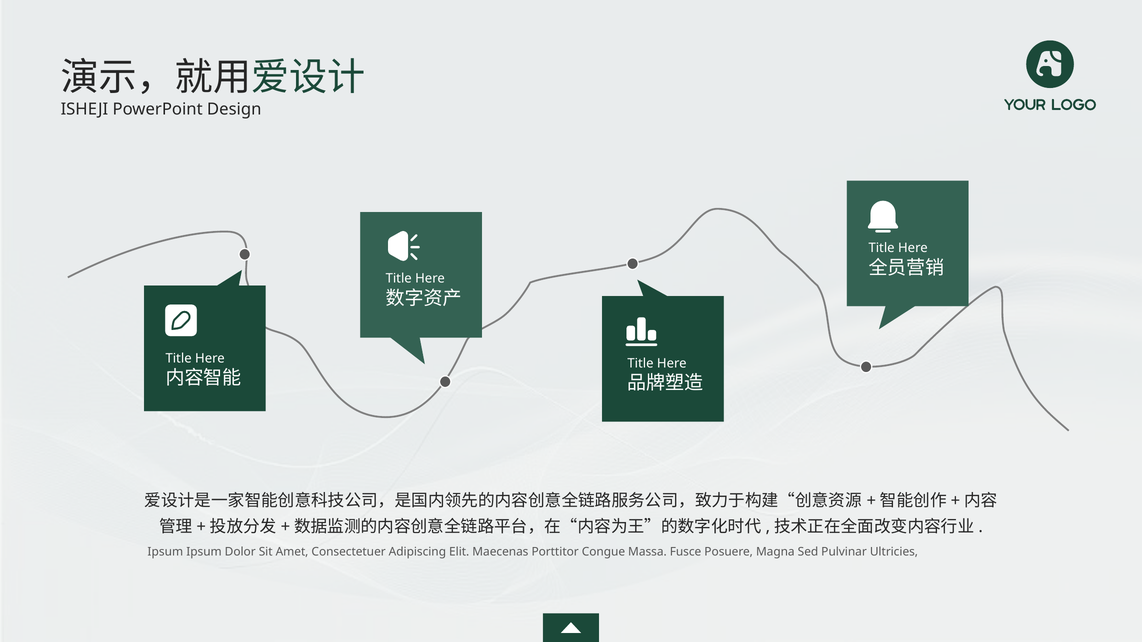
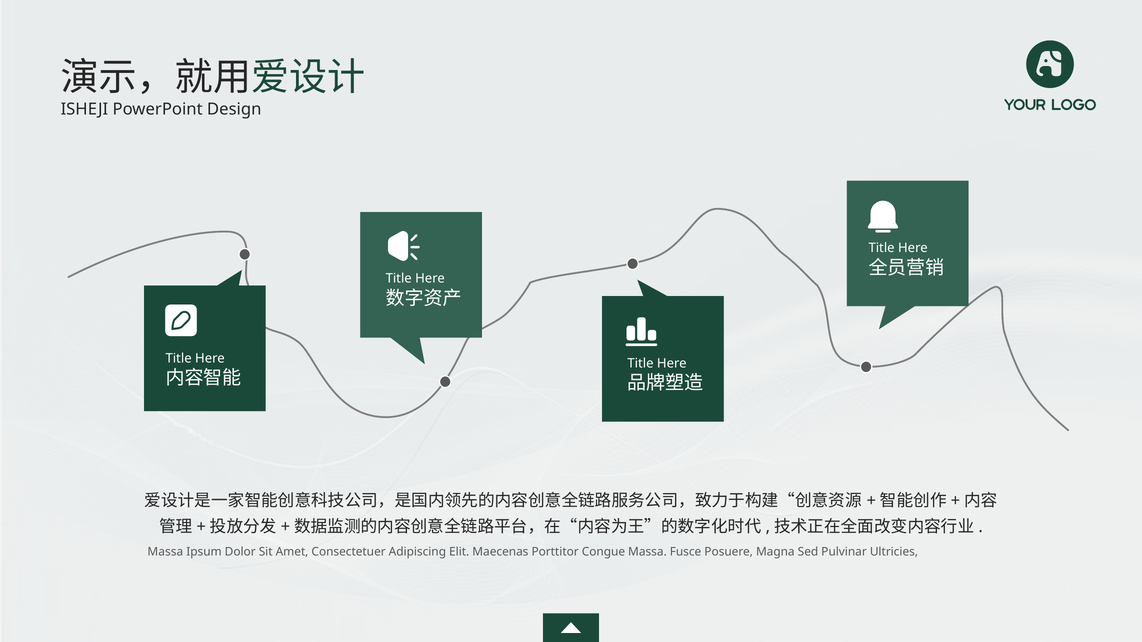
Ipsum: Ipsum -> Massa (165, 552)
